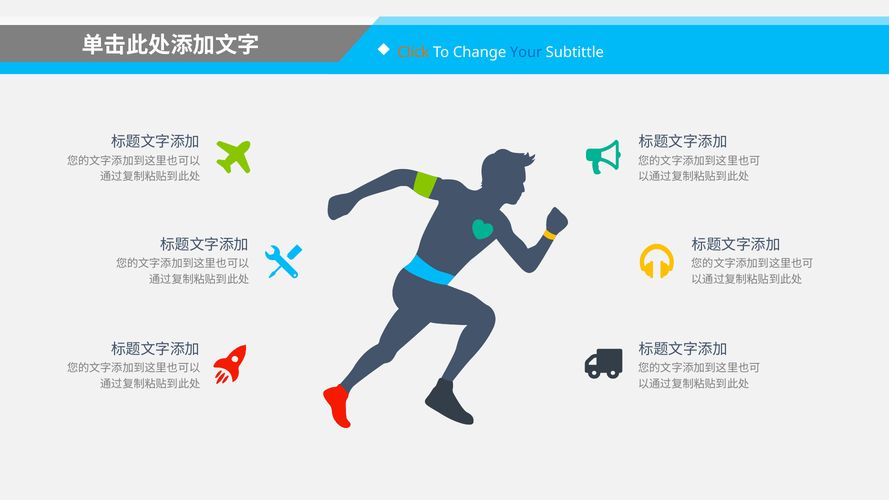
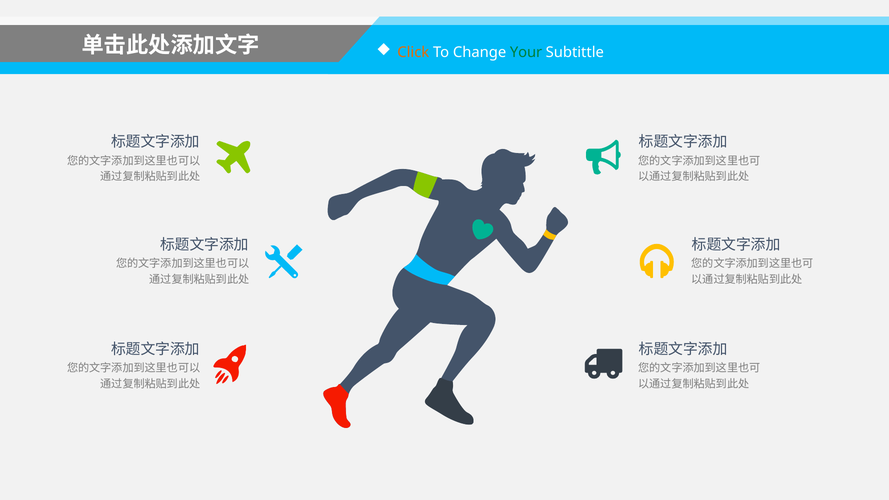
Your colour: blue -> green (526, 52)
